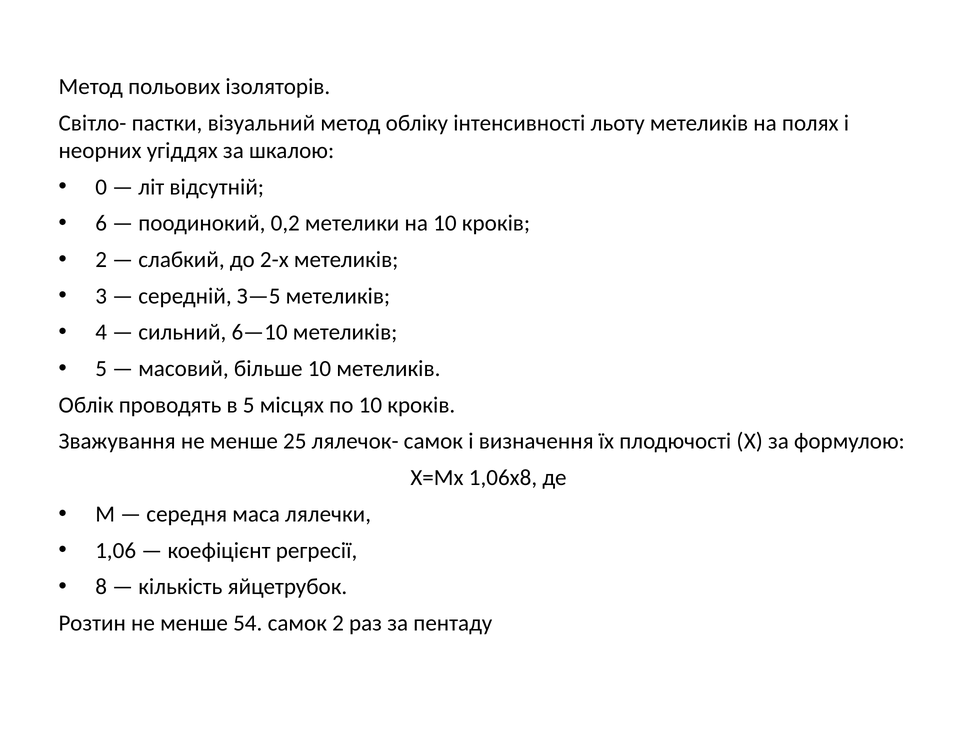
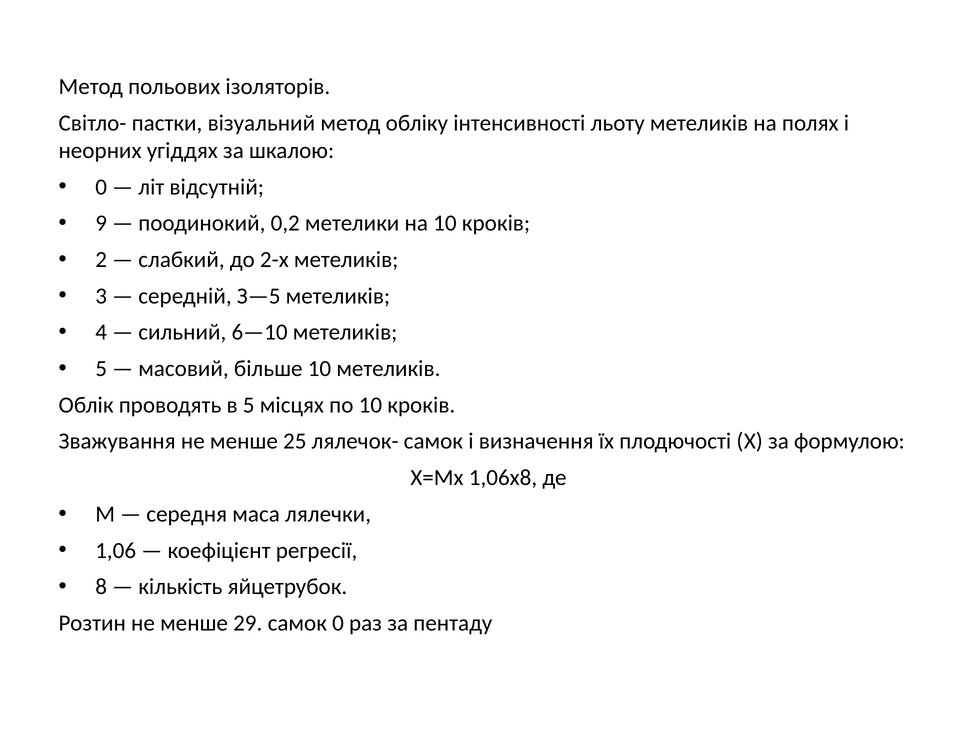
6: 6 -> 9 (101, 224)
54: 54 -> 29 (248, 624)
самок 2: 2 -> 0 (338, 624)
